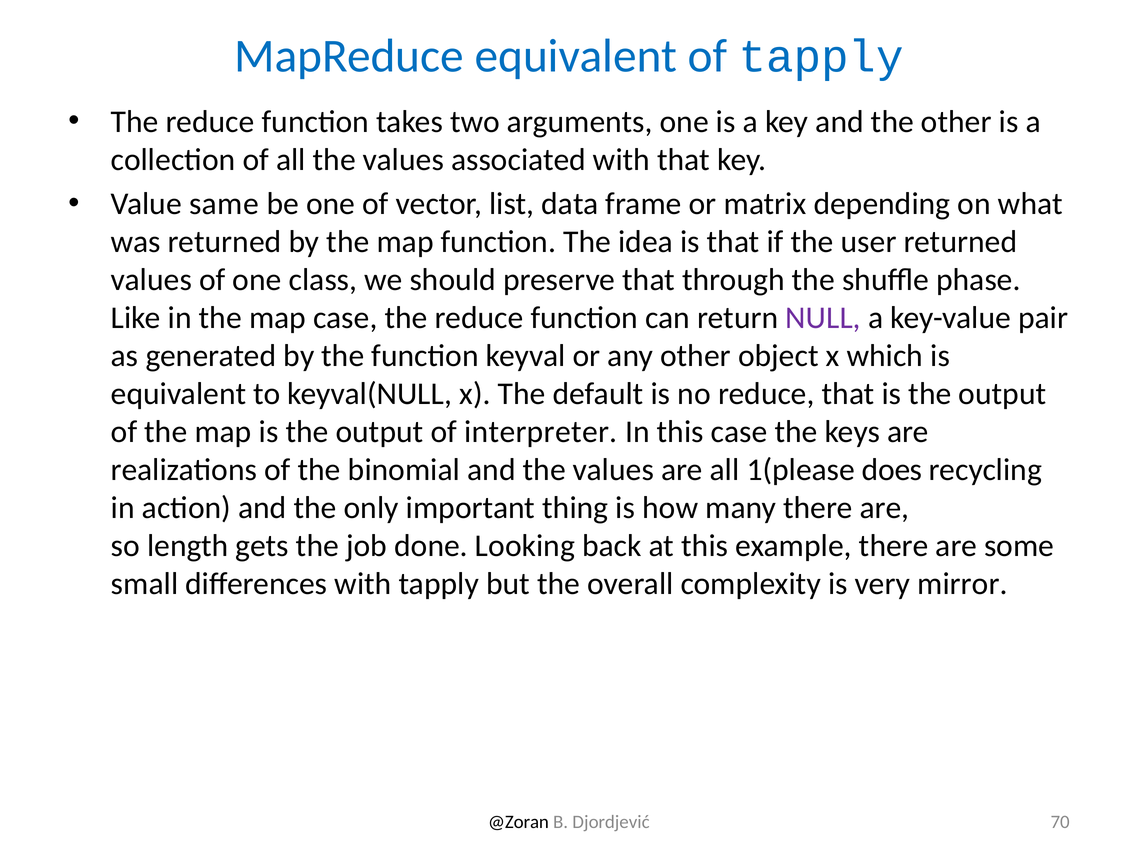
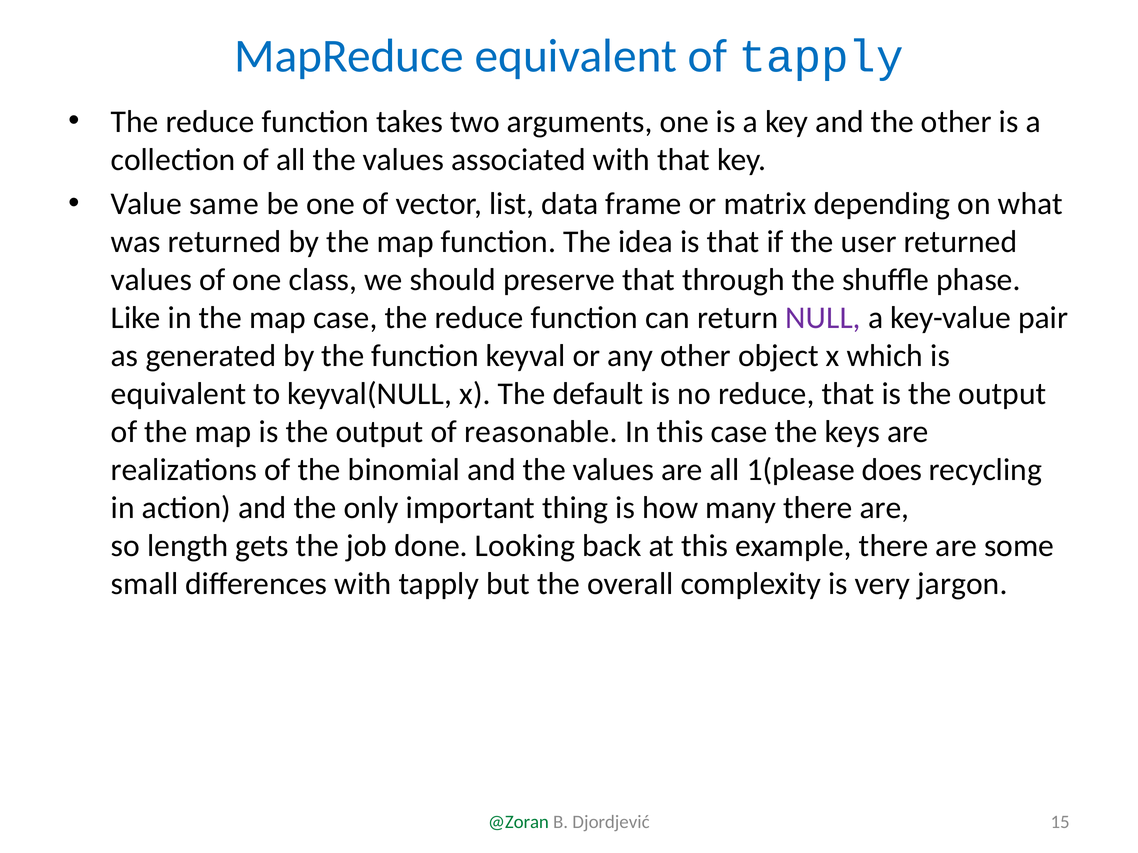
interpreter: interpreter -> reasonable (541, 432)
mirror: mirror -> jargon (962, 584)
@Zoran colour: black -> green (519, 822)
70: 70 -> 15 (1060, 822)
